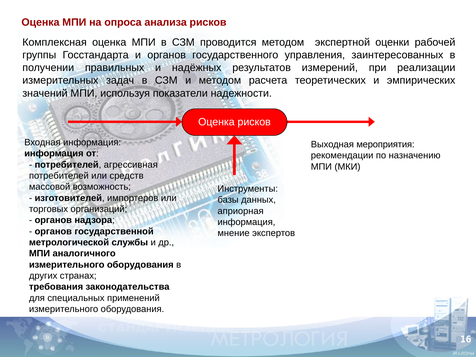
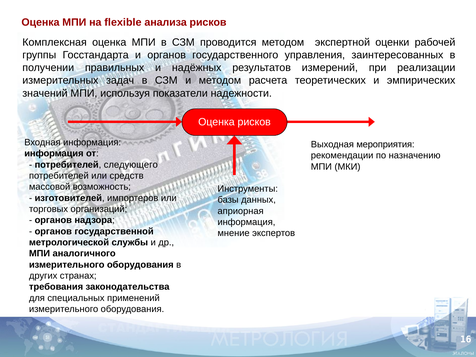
опроса: опроса -> flexible (123, 22)
агрессивная: агрессивная -> следующего (131, 165)
